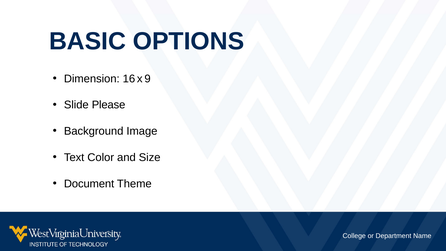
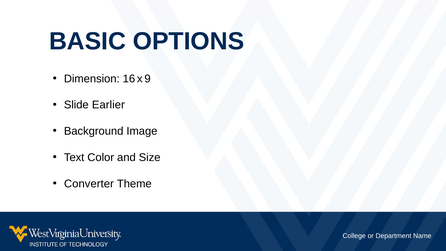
Please: Please -> Earlier (108, 105)
Document: Document -> Converter (89, 184)
